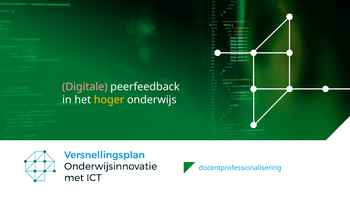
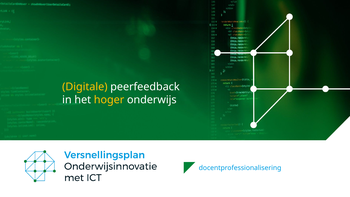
Digitale colour: pink -> yellow (85, 87)
